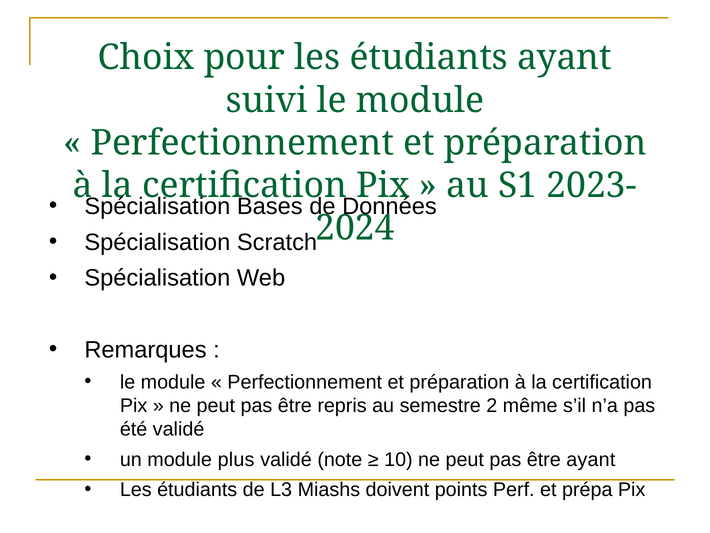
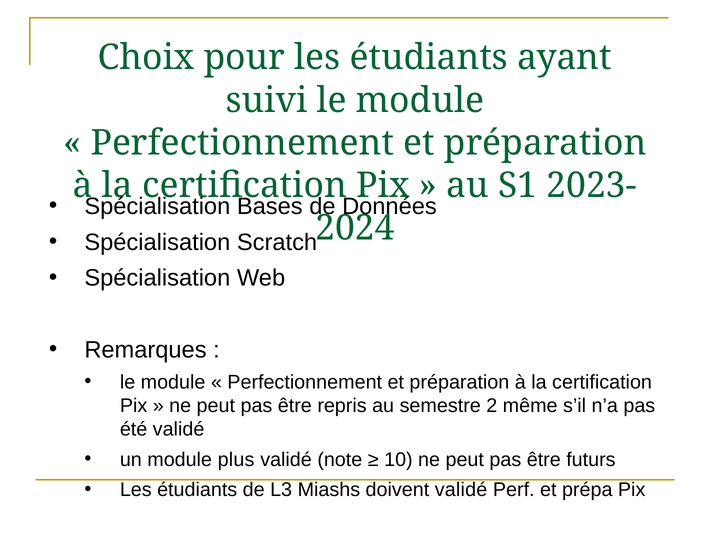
être ayant: ayant -> futurs (591, 459)
doivent points: points -> validé (461, 489)
